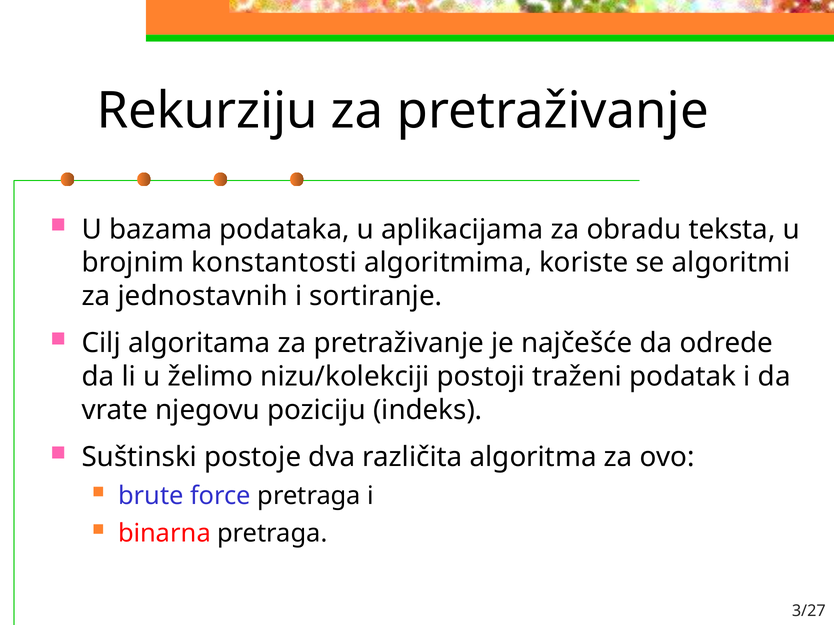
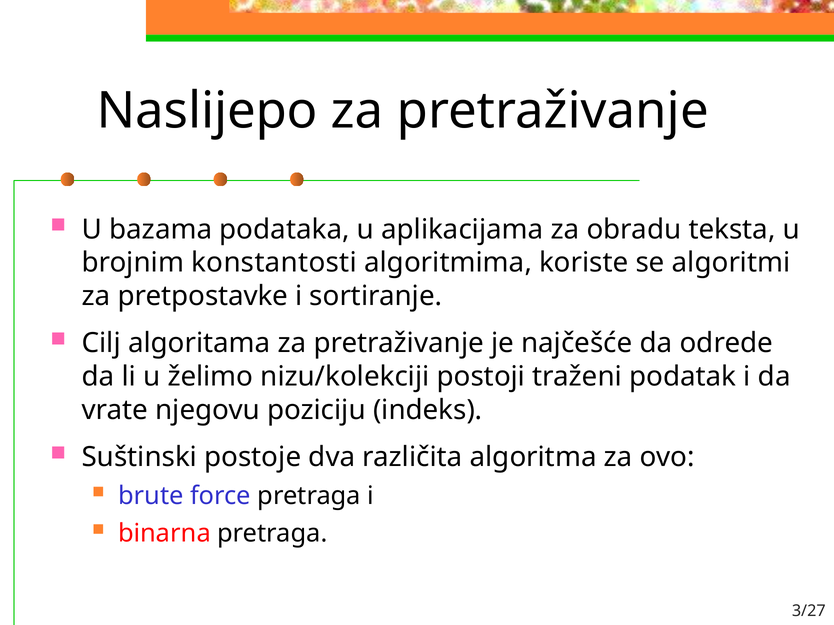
Rekurziju: Rekurziju -> Naslijepo (207, 111)
jednostavnih: jednostavnih -> pretpostavke (203, 296)
